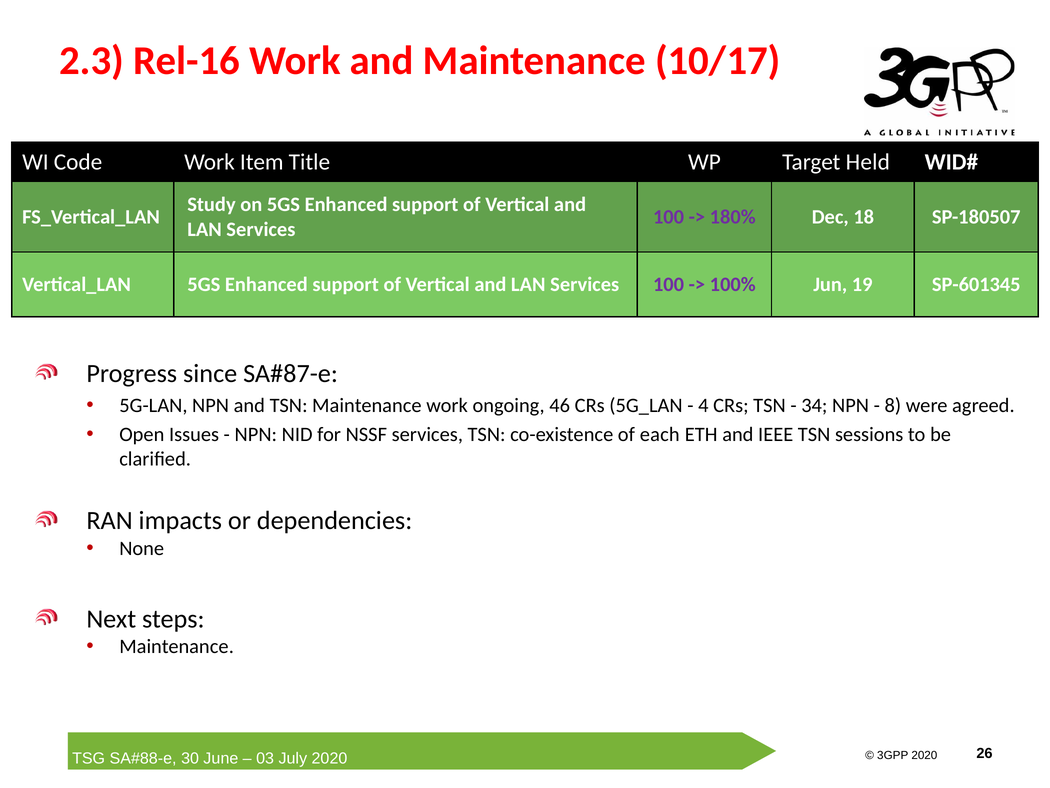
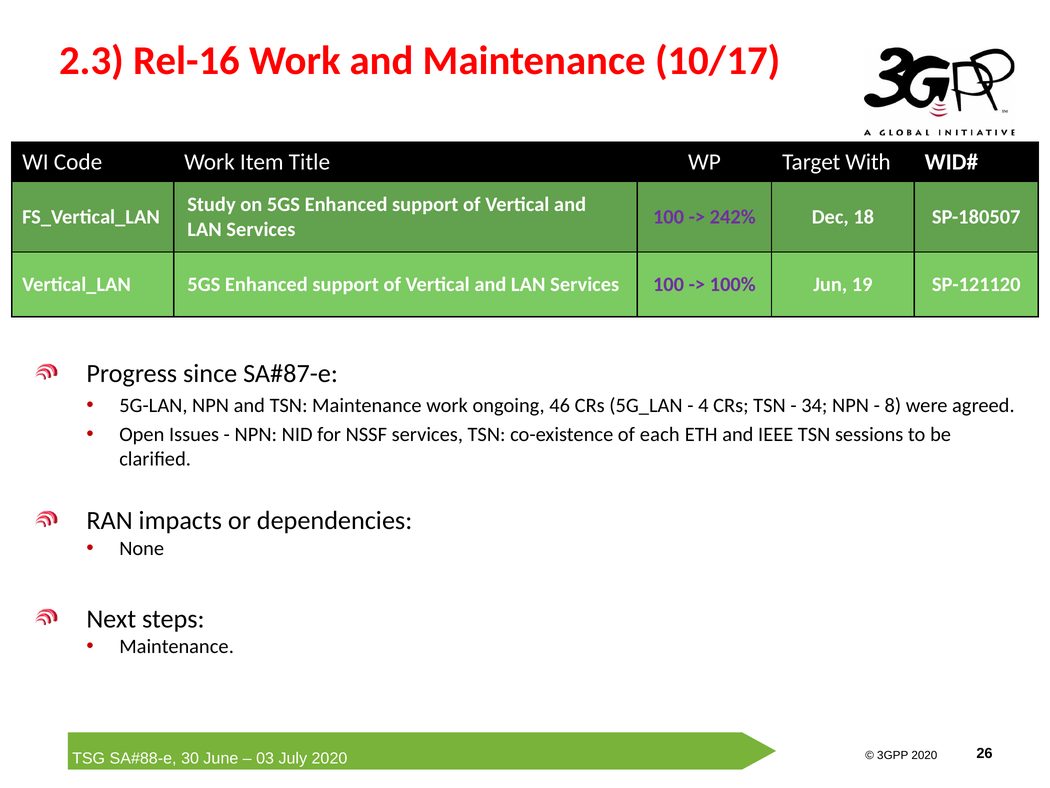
Held: Held -> With (868, 162)
180%: 180% -> 242% (733, 217)
SP-601345: SP-601345 -> SP-121120 (976, 284)
